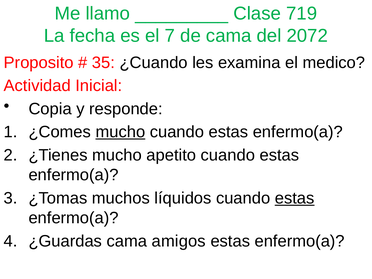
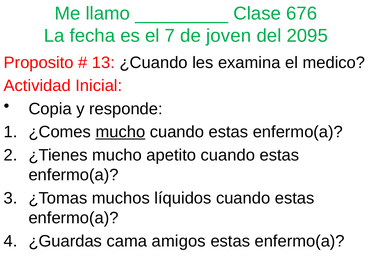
719: 719 -> 676 (302, 13)
de cama: cama -> joven (229, 36)
2072: 2072 -> 2095 (307, 36)
35: 35 -> 13 (103, 63)
estas underline: present -> none (295, 198)
